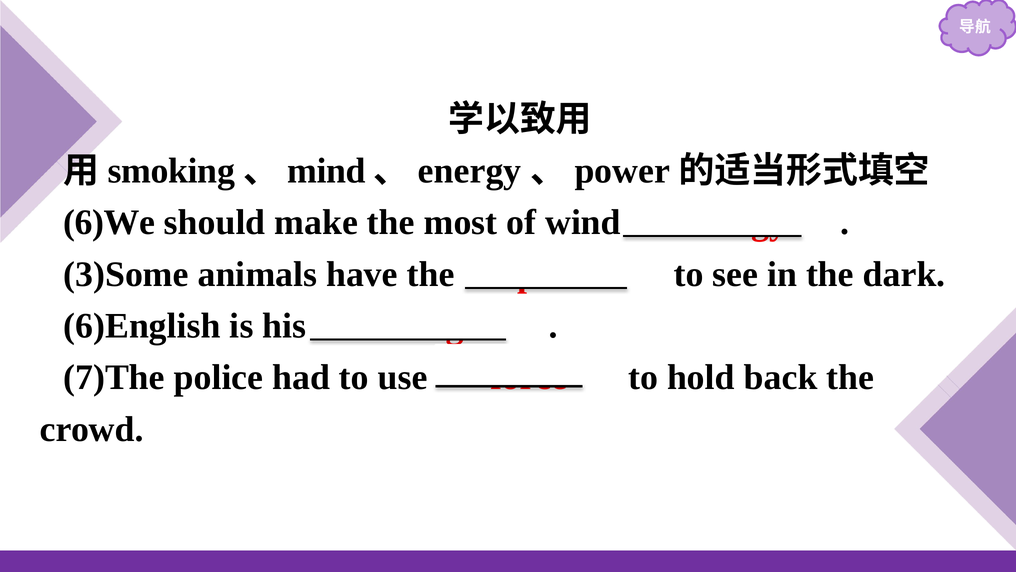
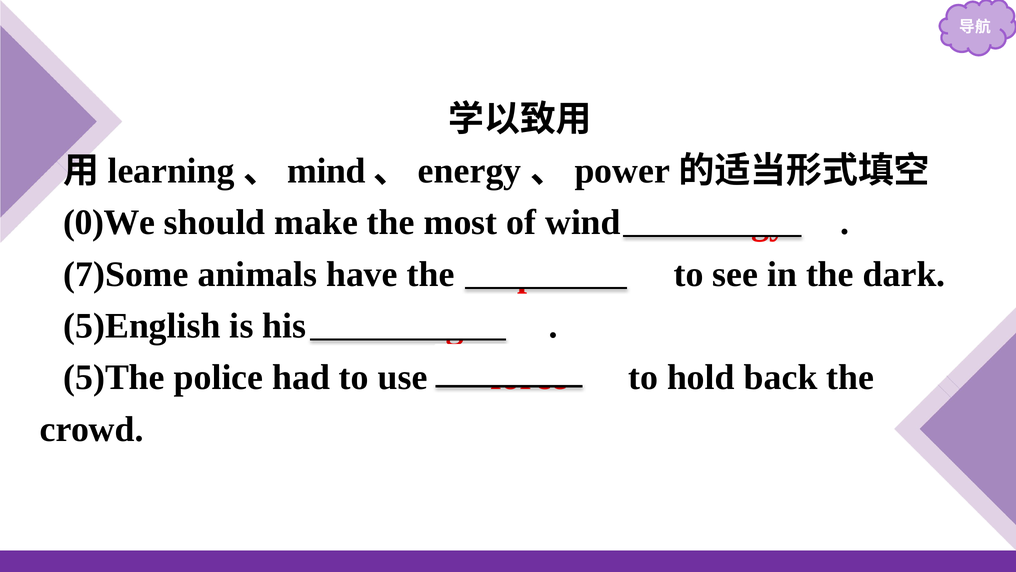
smoking: smoking -> learning (171, 171)
6)We: 6)We -> 0)We (109, 222)
3)Some: 3)Some -> 7)Some (126, 274)
6)English: 6)English -> 5)English (142, 326)
7)The: 7)The -> 5)The (114, 377)
